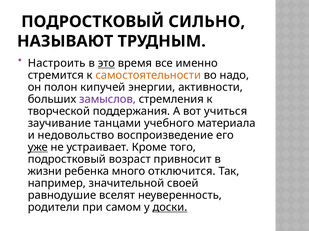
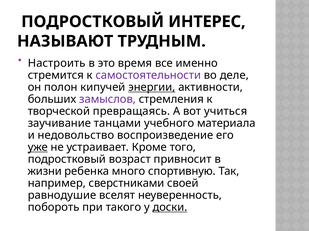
СИЛЬНО: СИЛЬНО -> ИНТЕРЕС (207, 22)
это underline: present -> none (106, 63)
самостоятельности colour: orange -> purple (148, 75)
надо: надо -> деле (234, 75)
энергии underline: none -> present (152, 87)
поддержания: поддержания -> превращаясь (131, 112)
отключится: отключится -> спортивную (182, 172)
значительной: значительной -> сверстниками (126, 184)
родители: родители -> побороть (54, 208)
самом: самом -> такого (123, 208)
